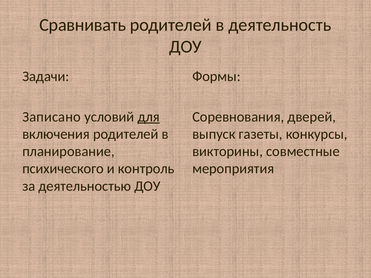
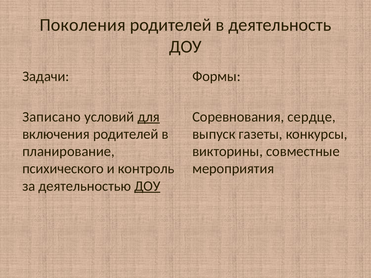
Сравнивать: Сравнивать -> Поколения (83, 25)
дверей: дверей -> сердце (312, 117)
ДОУ underline: none -> present (147, 186)
